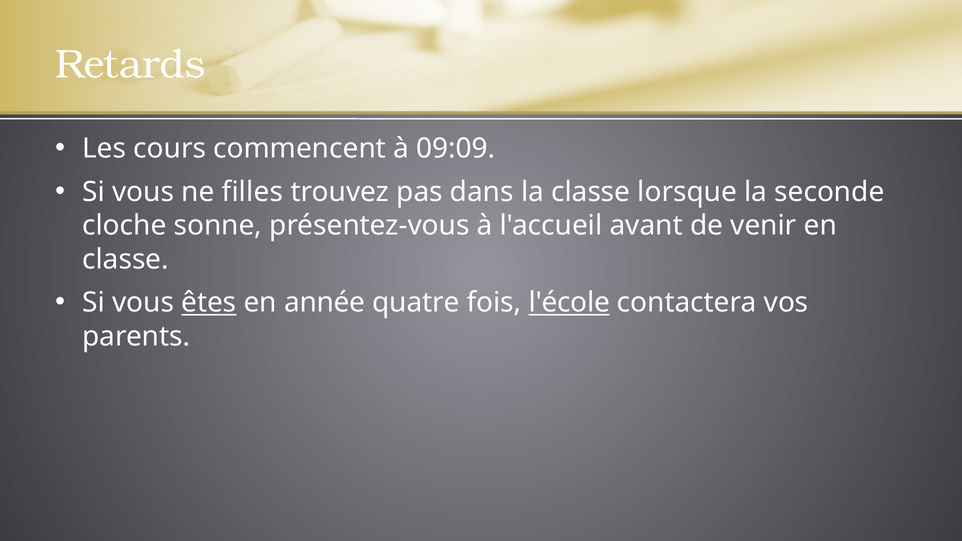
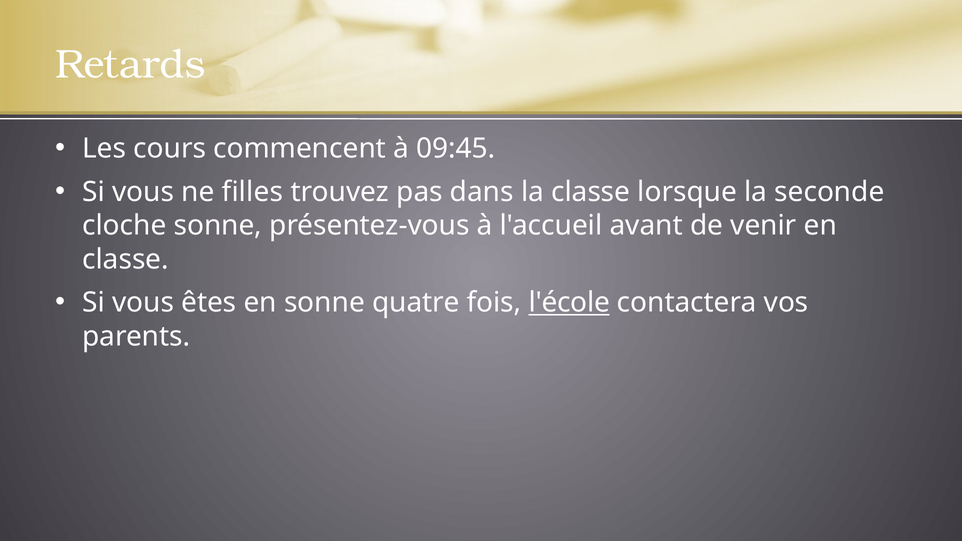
09:09: 09:09 -> 09:45 (456, 149)
êtes underline: present -> none (209, 303)
en année: année -> sonne (324, 303)
